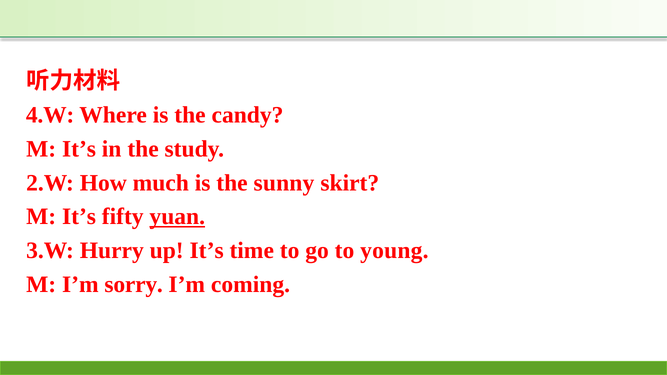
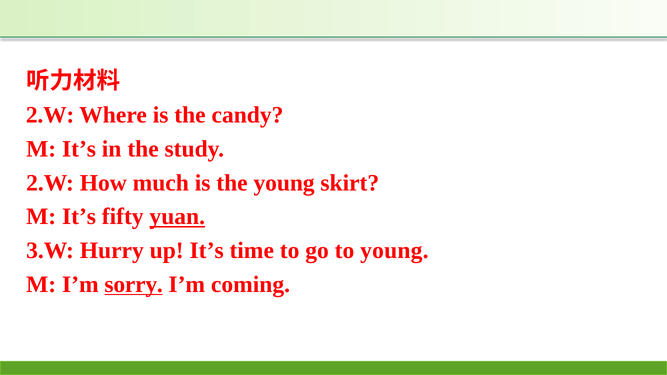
4.W: 4.W -> 2.W (50, 115)
the sunny: sunny -> young (284, 183)
sorry underline: none -> present (134, 285)
